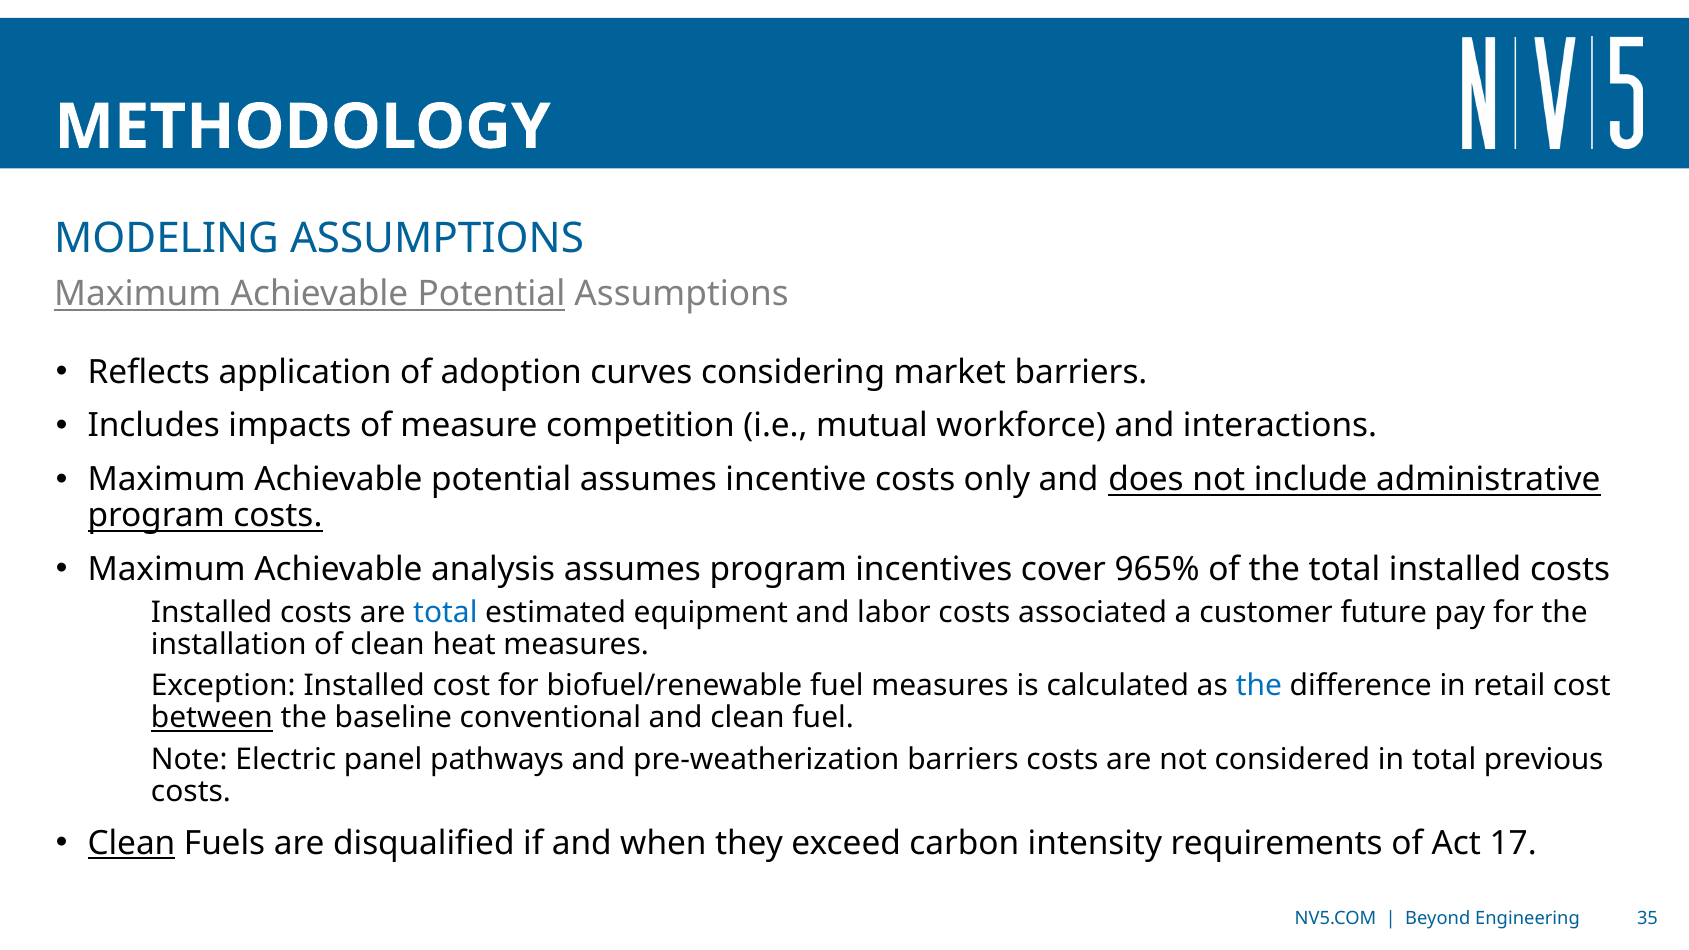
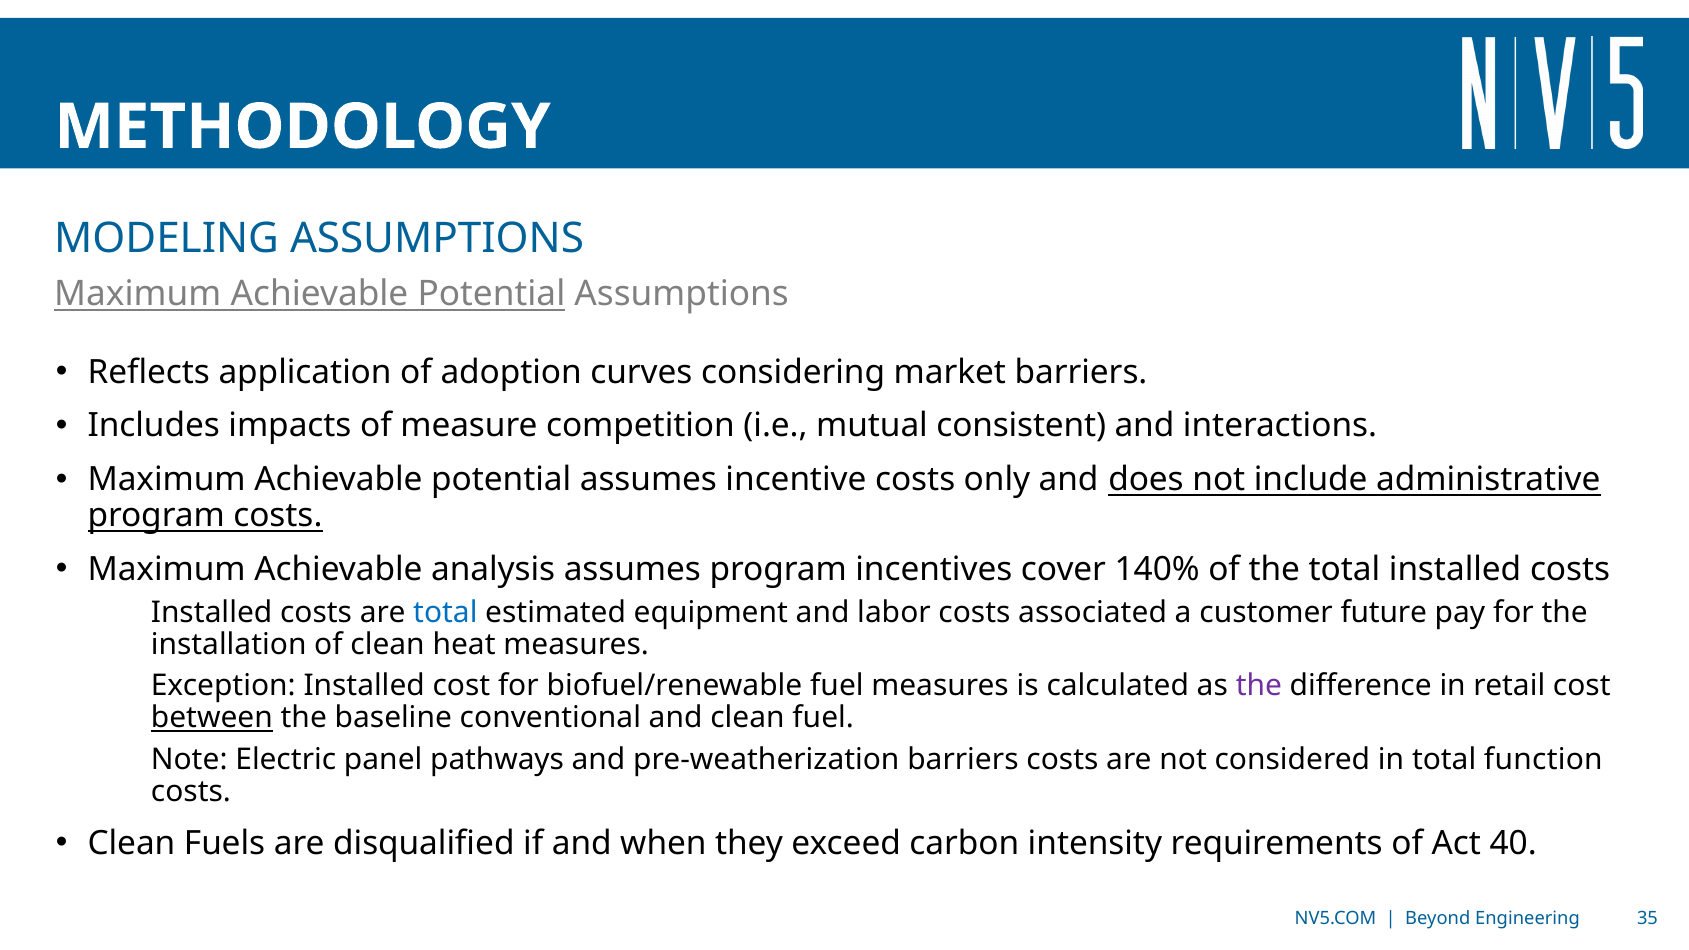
workforce: workforce -> consistent (1021, 426)
965%: 965% -> 140% (1157, 569)
the colour: blue -> purple (1259, 686)
previous: previous -> function (1543, 759)
Clean underline: present -> none (131, 843)
17: 17 -> 40 (1513, 843)
